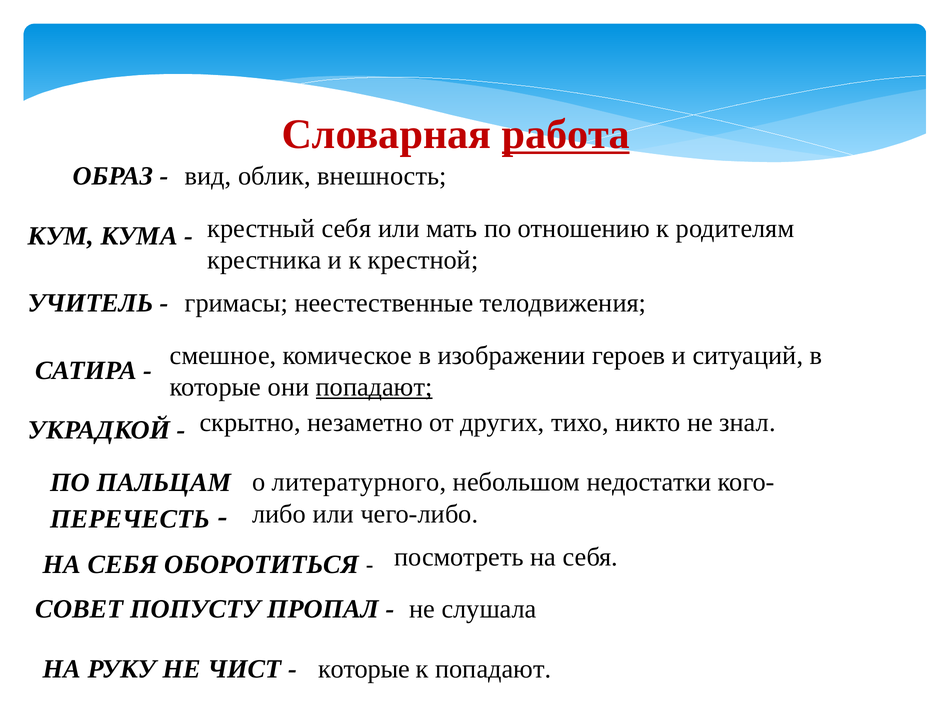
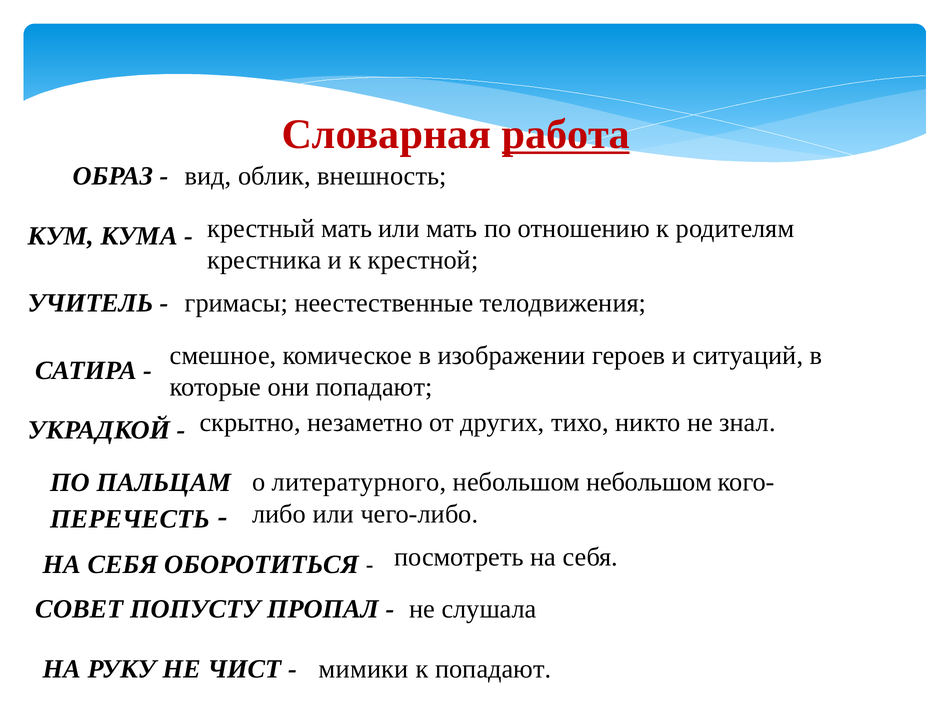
крестный себя: себя -> мать (347, 229)
попадают underline: present -> none (374, 387)
небольшом недостатки: недостатки -> небольшом (649, 483)
которые: которые -> мимики (364, 670)
